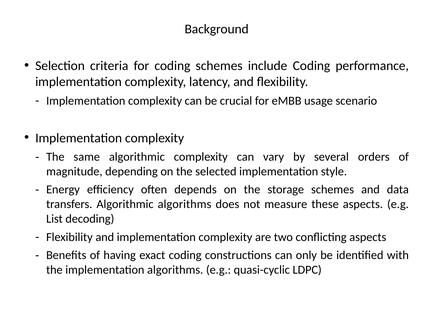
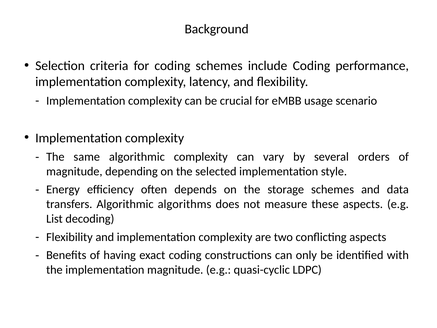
implementation algorithms: algorithms -> magnitude (175, 270)
